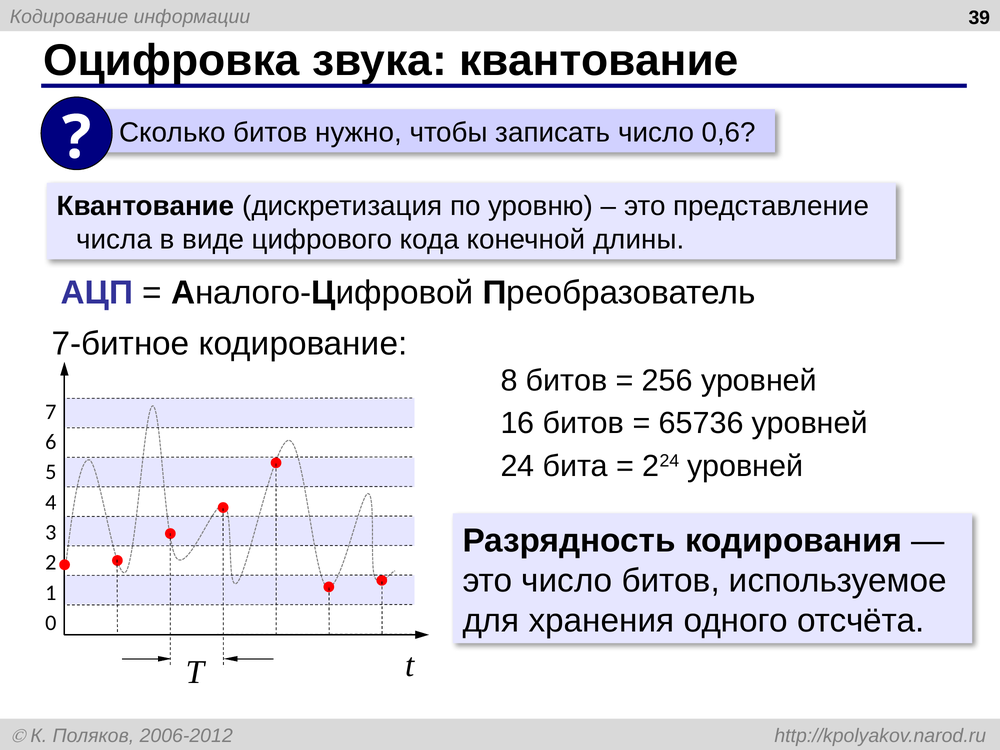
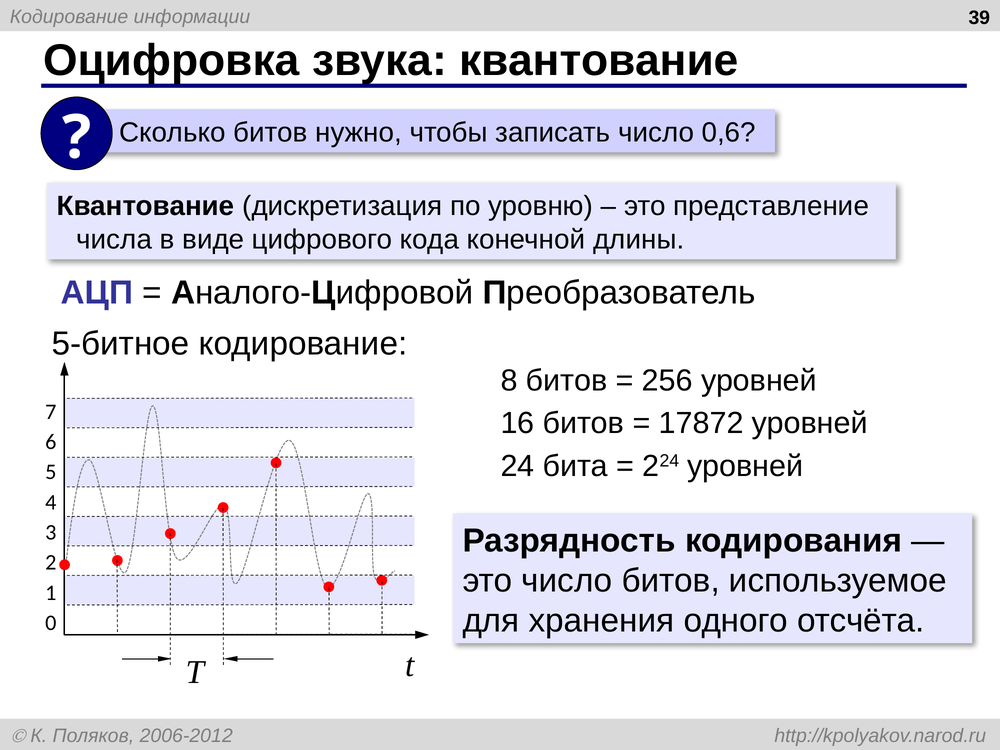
7-битное: 7-битное -> 5-битное (121, 344)
65736: 65736 -> 17872 (701, 423)
